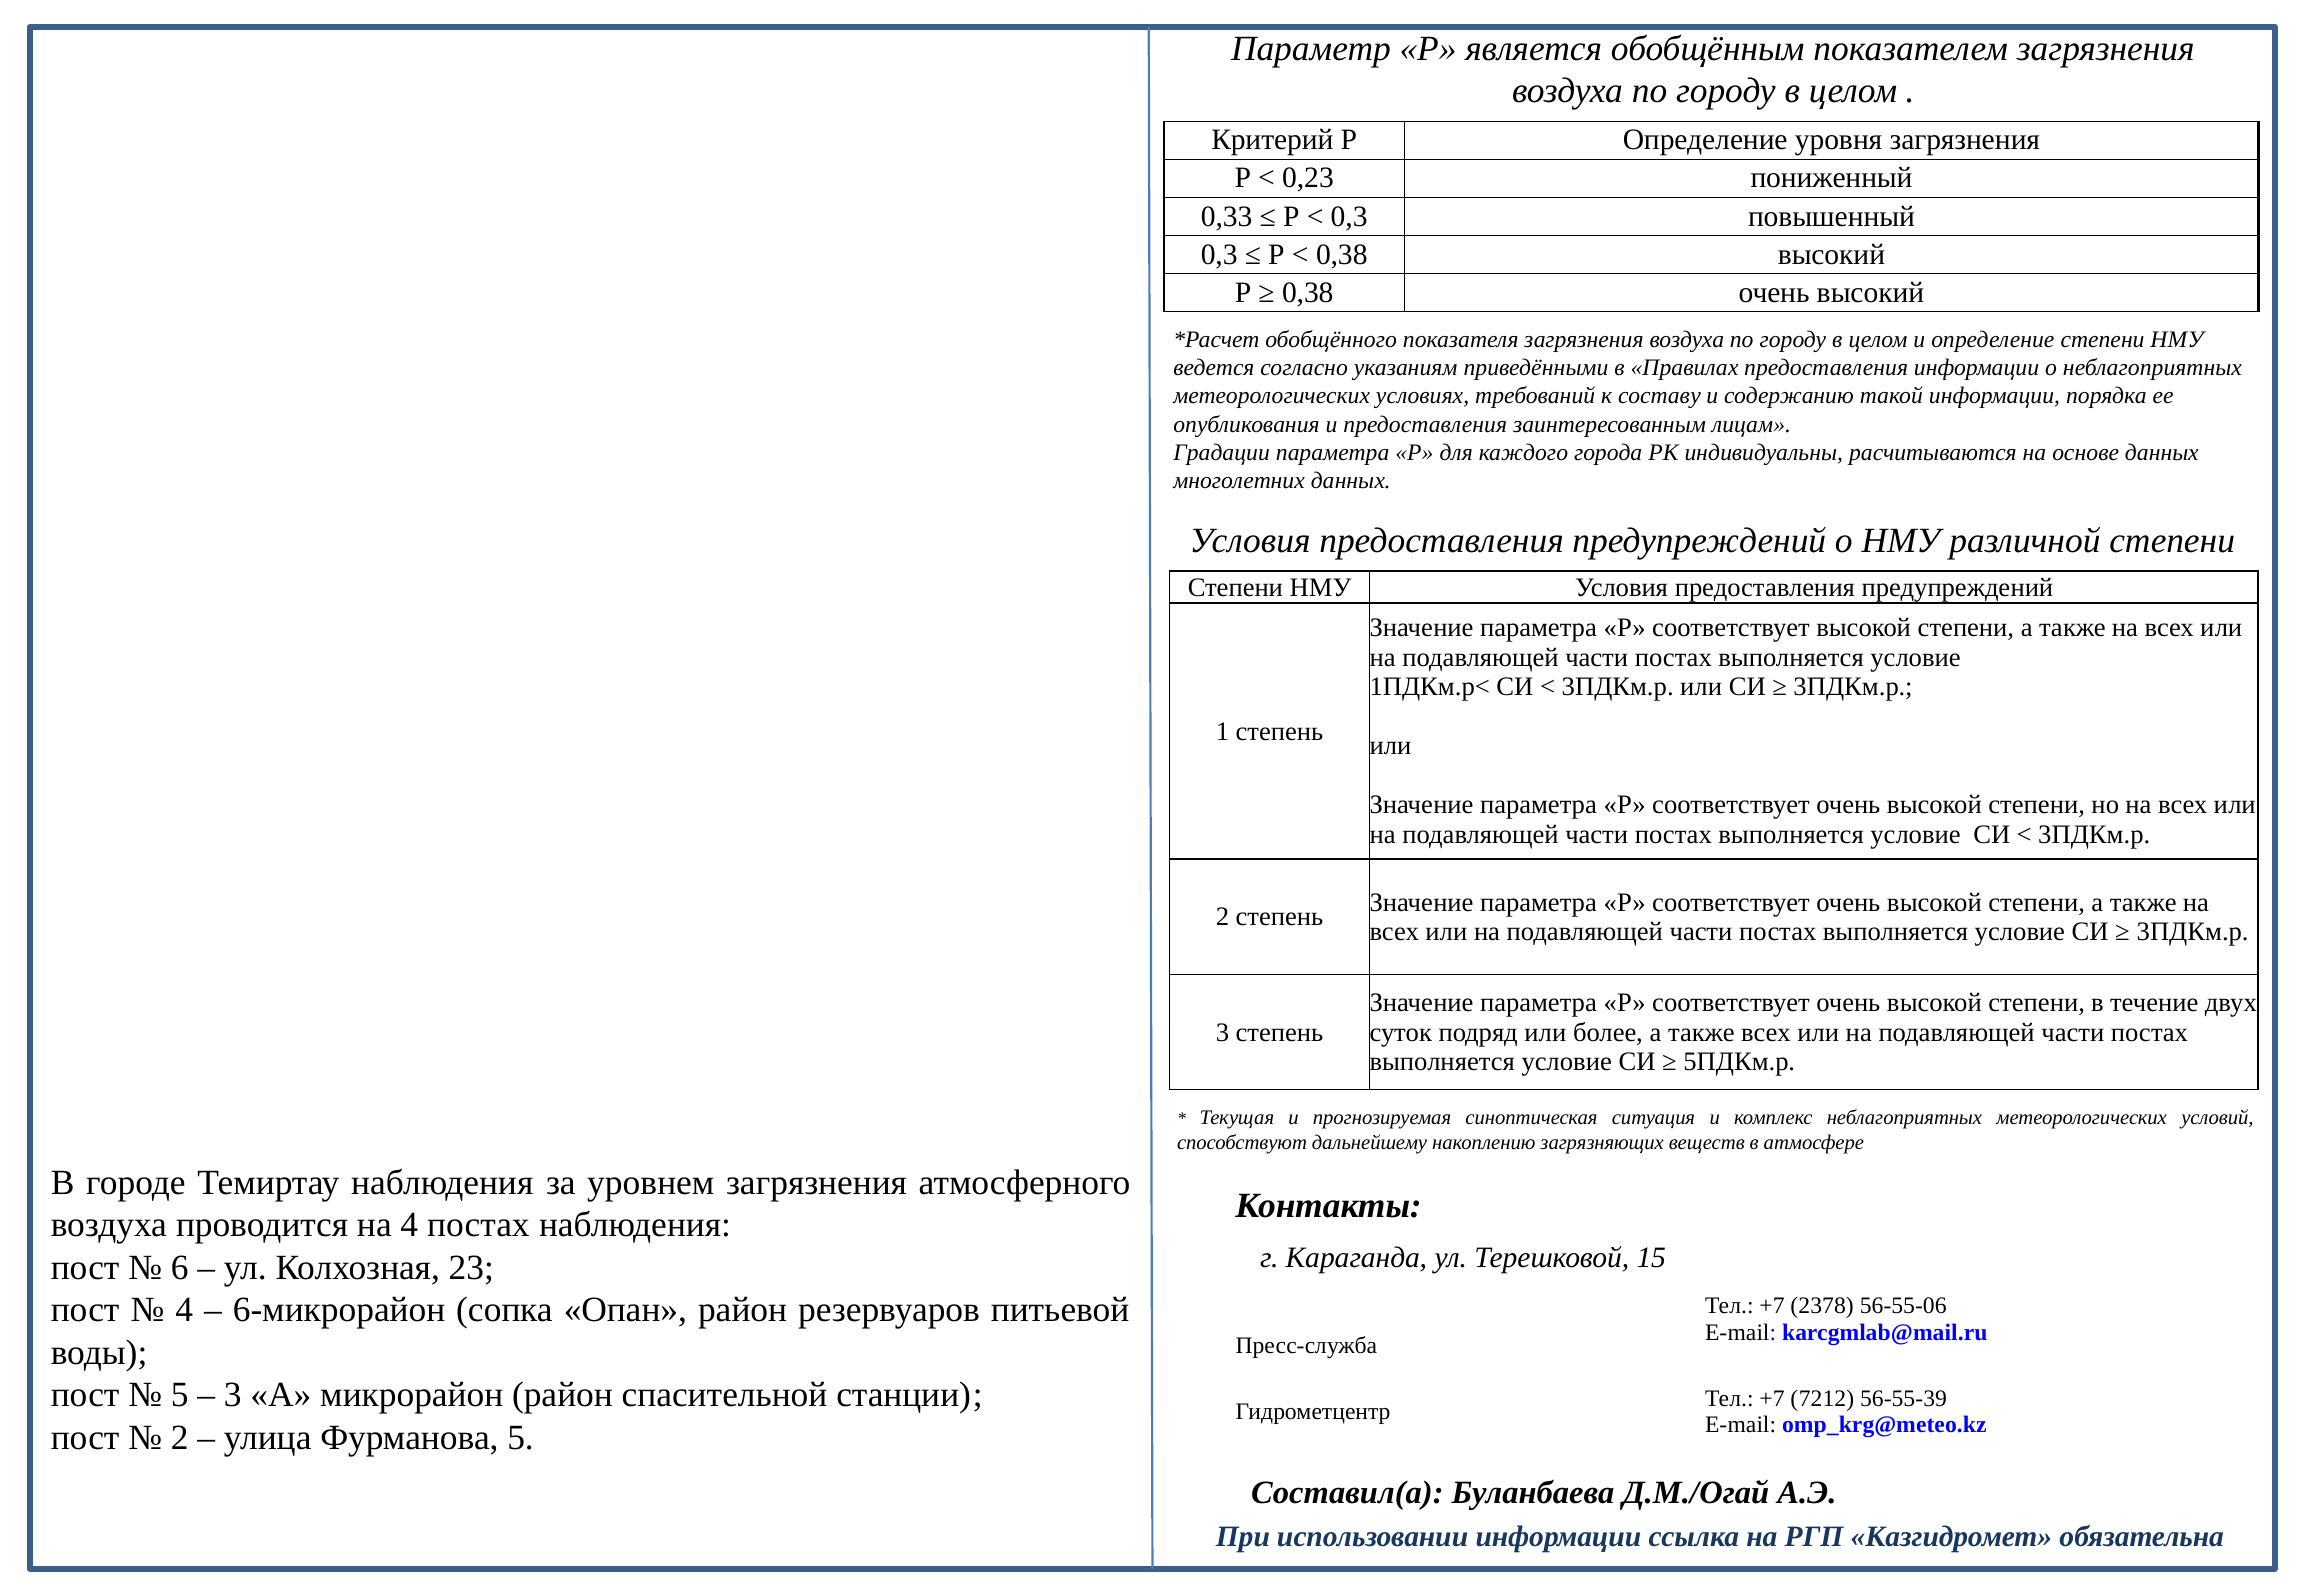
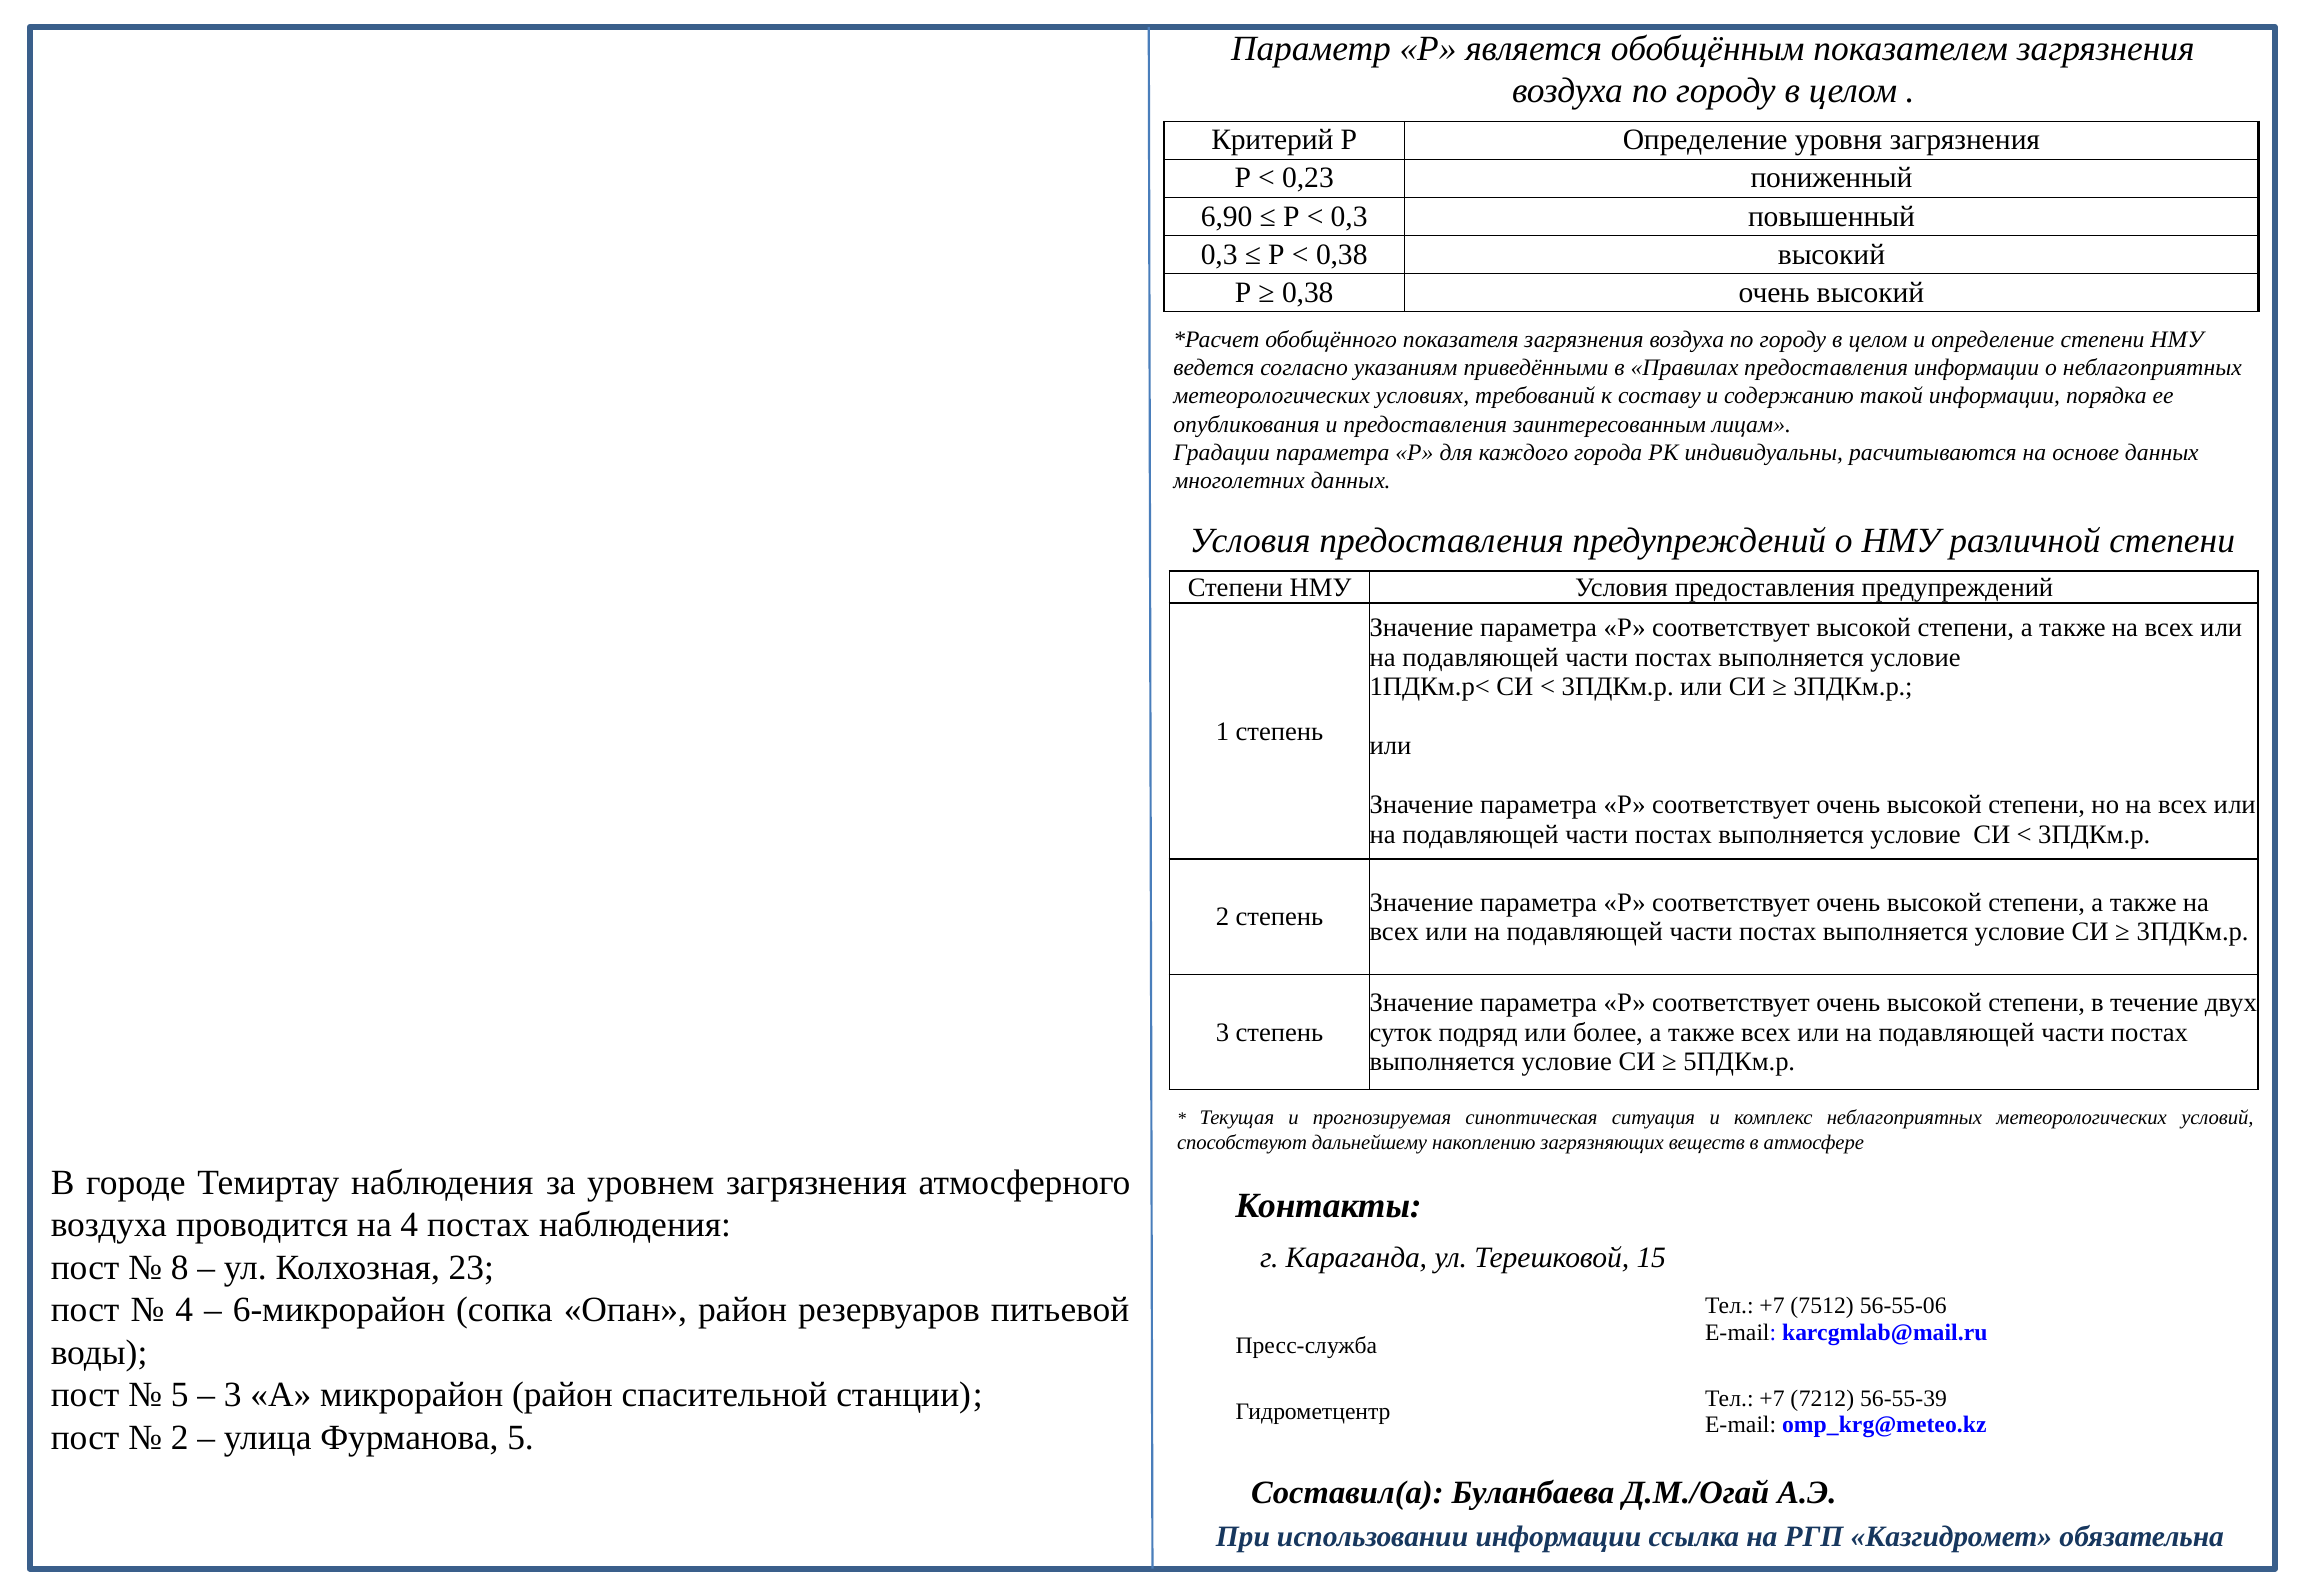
0,33: 0,33 -> 6,90 (1227, 216)
6: 6 -> 8 (180, 1267)
2378: 2378 -> 7512 (1822, 1306)
